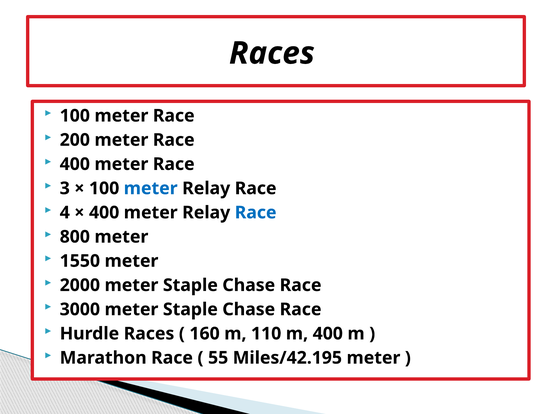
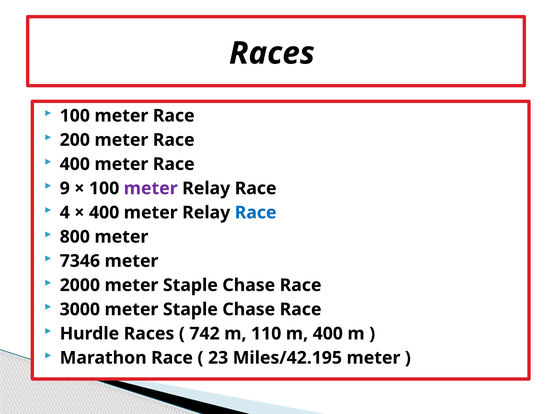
3: 3 -> 9 (65, 188)
meter colour: blue -> purple (151, 188)
1550: 1550 -> 7346 (80, 261)
160: 160 -> 742 (205, 334)
55: 55 -> 23 (218, 358)
